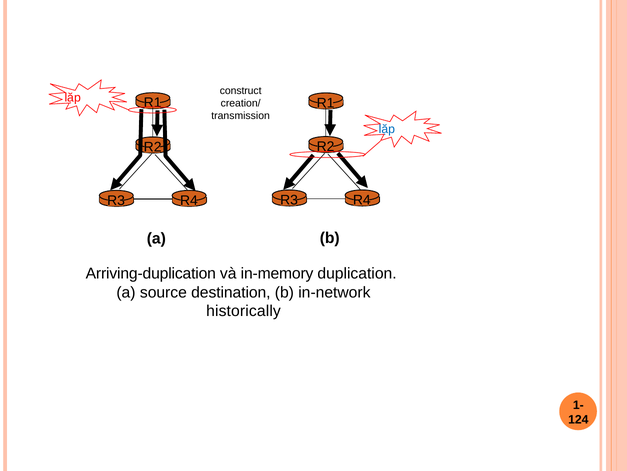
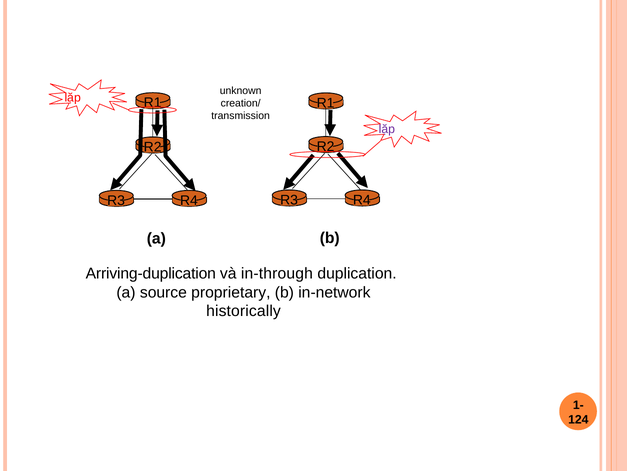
construct: construct -> unknown (241, 90)
lặp colour: blue -> purple (387, 129)
in-memory: in-memory -> in-through (277, 273)
destination: destination -> proprietary (231, 292)
